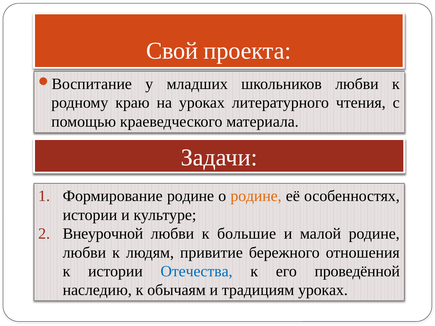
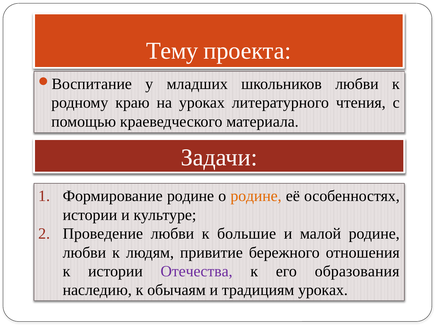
Свой: Свой -> Тему (172, 51)
Внеурочной: Внеурочной -> Проведение (103, 234)
Отечества colour: blue -> purple (197, 272)
проведённой: проведённой -> образования (357, 272)
